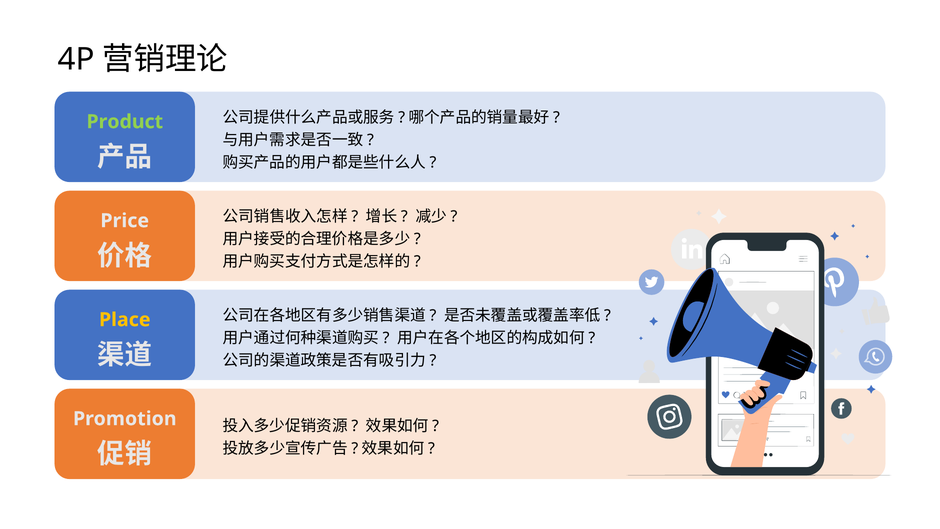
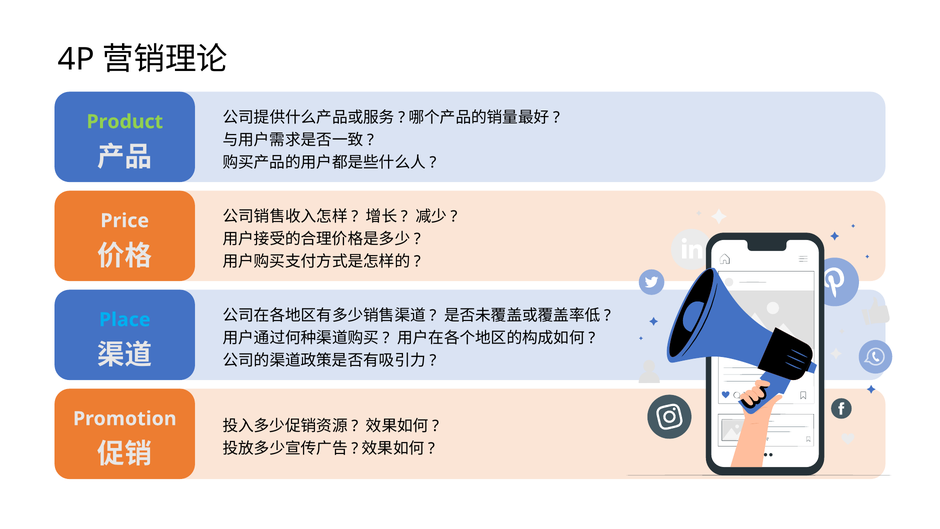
Place colour: yellow -> light blue (125, 320)
